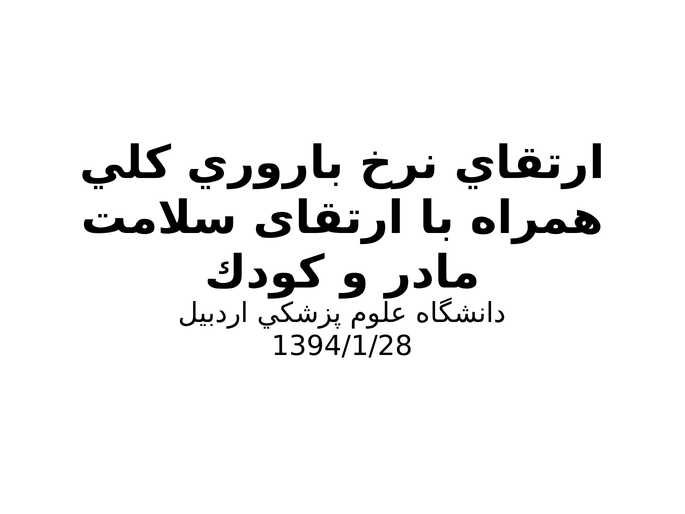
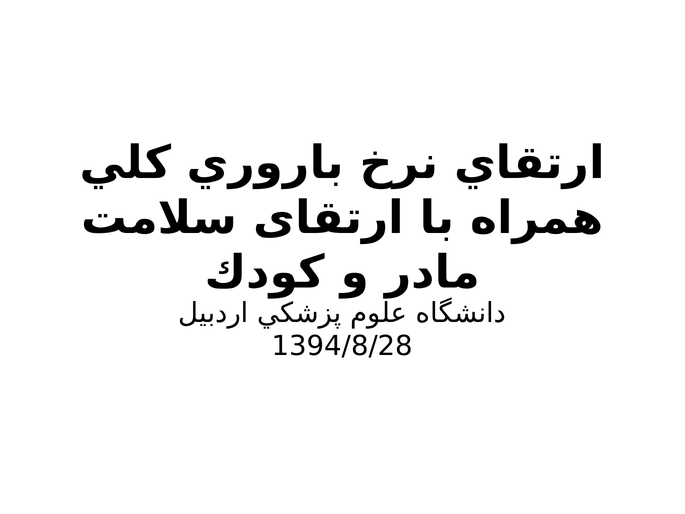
1394/1/28: 1394/1/28 -> 1394/8/28 (342, 346)
